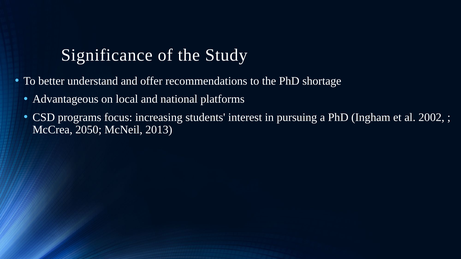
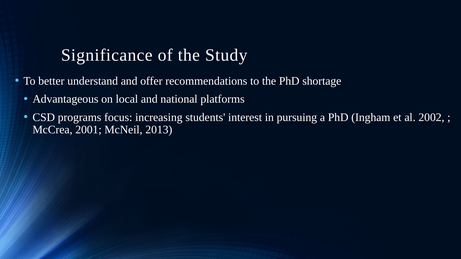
2050: 2050 -> 2001 (88, 130)
